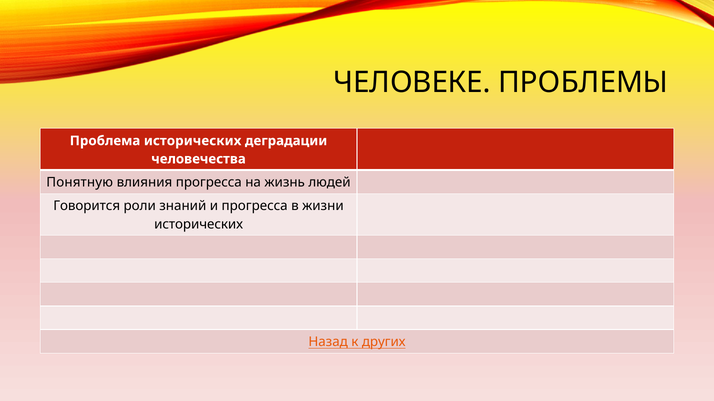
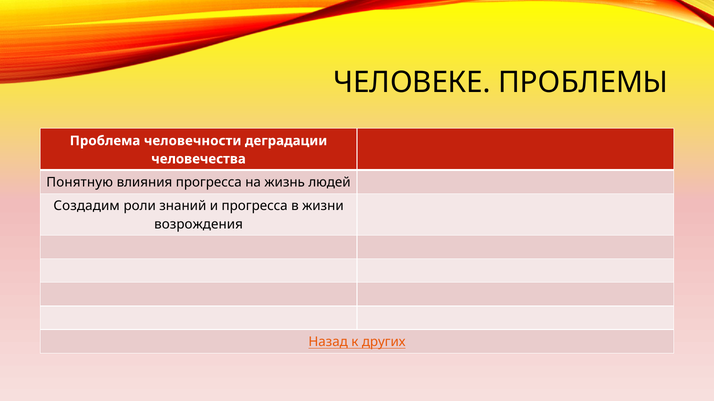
Проблема исторических: исторических -> человечности (193, 141)
Говорится: Говорится -> Создадим (87, 206)
исторических: исторических -> возрождения (199, 225)
